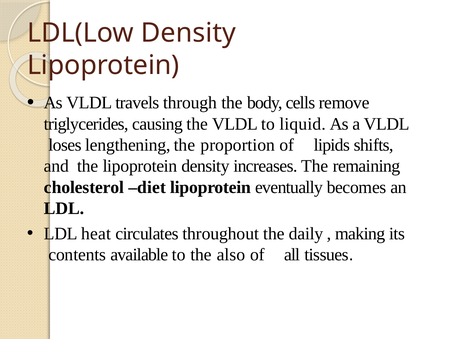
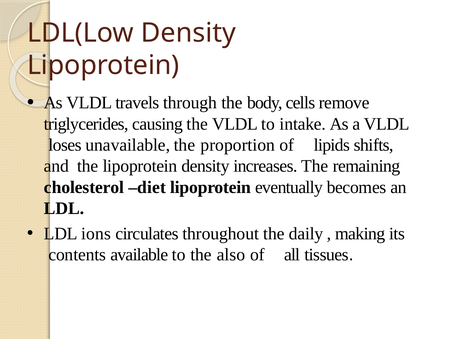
liquid: liquid -> intake (303, 124)
lengthening: lengthening -> unavailable (128, 145)
heat: heat -> ions (96, 233)
